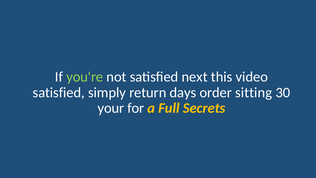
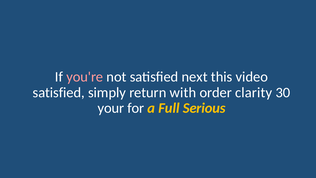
you're colour: light green -> pink (85, 77)
days: days -> with (183, 92)
sitting: sitting -> clarity (254, 92)
Secrets: Secrets -> Serious (204, 108)
